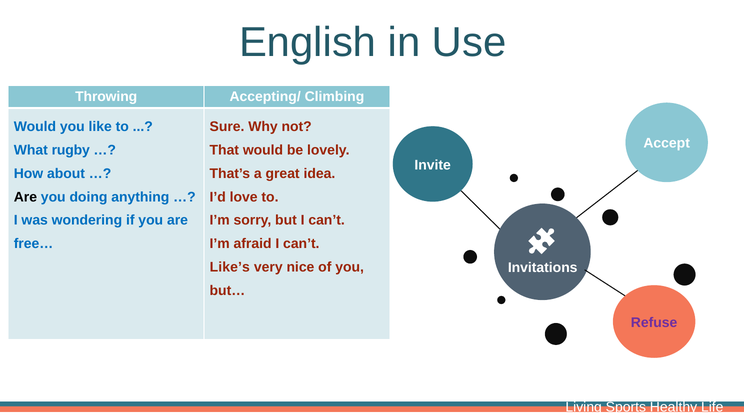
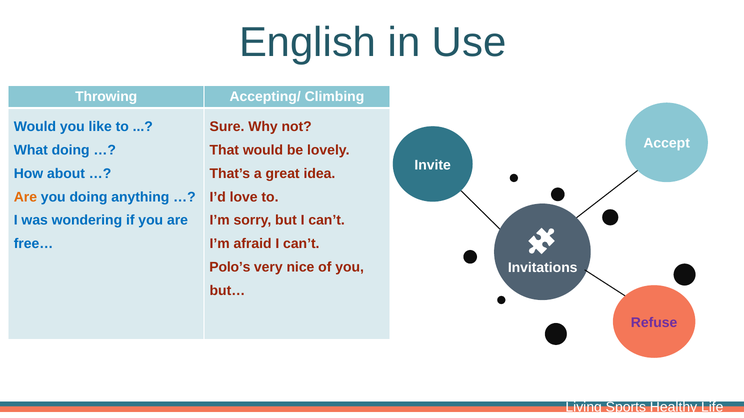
What rugby: rugby -> doing (71, 150)
Are colour: black -> orange (25, 197)
Like’s: Like’s -> Polo’s (230, 267)
